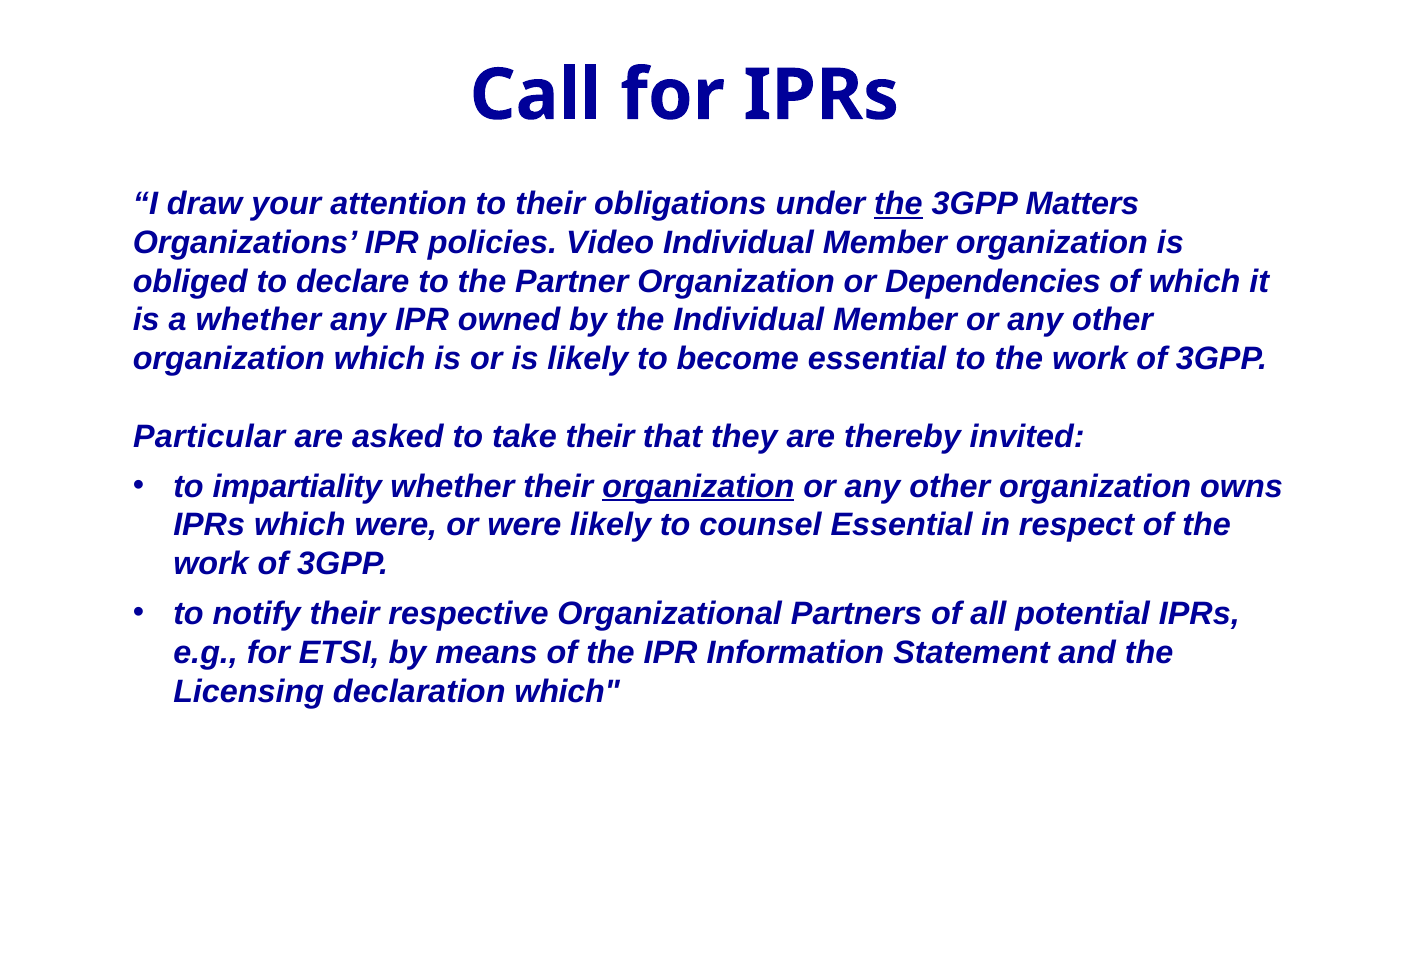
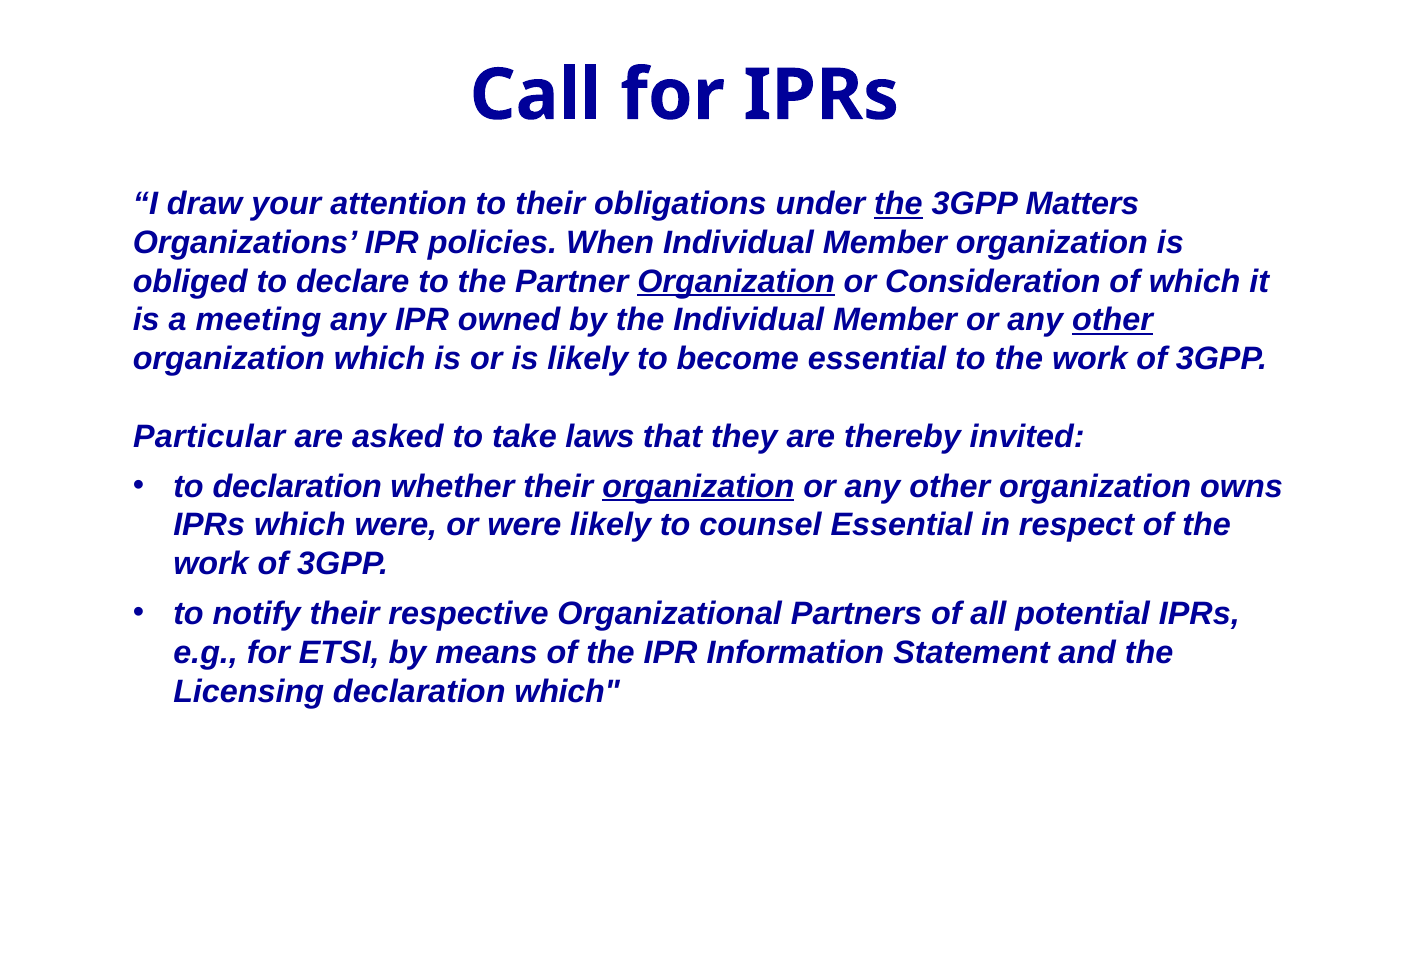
Video: Video -> When (610, 242)
Organization underline: none -> present (736, 281)
Dependencies: Dependencies -> Consideration (993, 281)
a whether: whether -> meeting (258, 320)
other underline: none -> present (1112, 320)
take their: their -> laws (600, 437)
to impartiality: impartiality -> declaration (297, 486)
